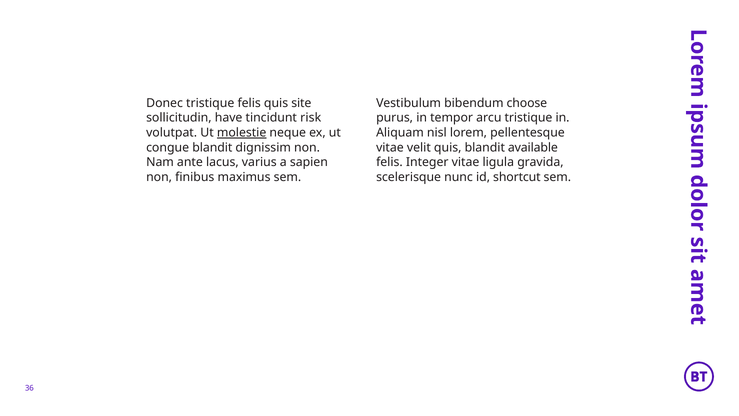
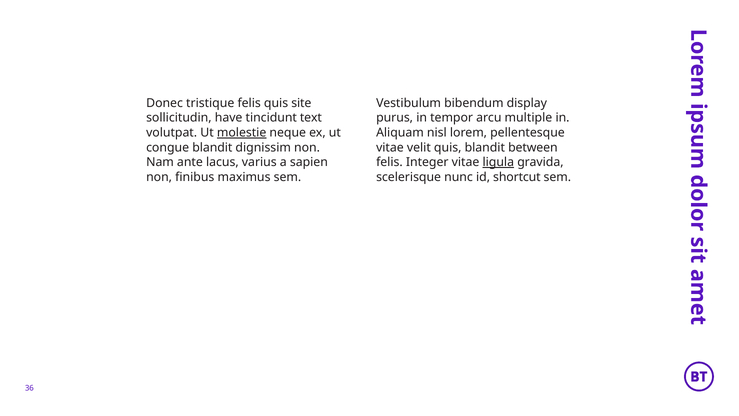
choose: choose -> display (527, 103)
risk: risk -> text (311, 118)
arcu tristique: tristique -> multiple (528, 118)
available: available -> between (533, 147)
ligula underline: none -> present (498, 162)
